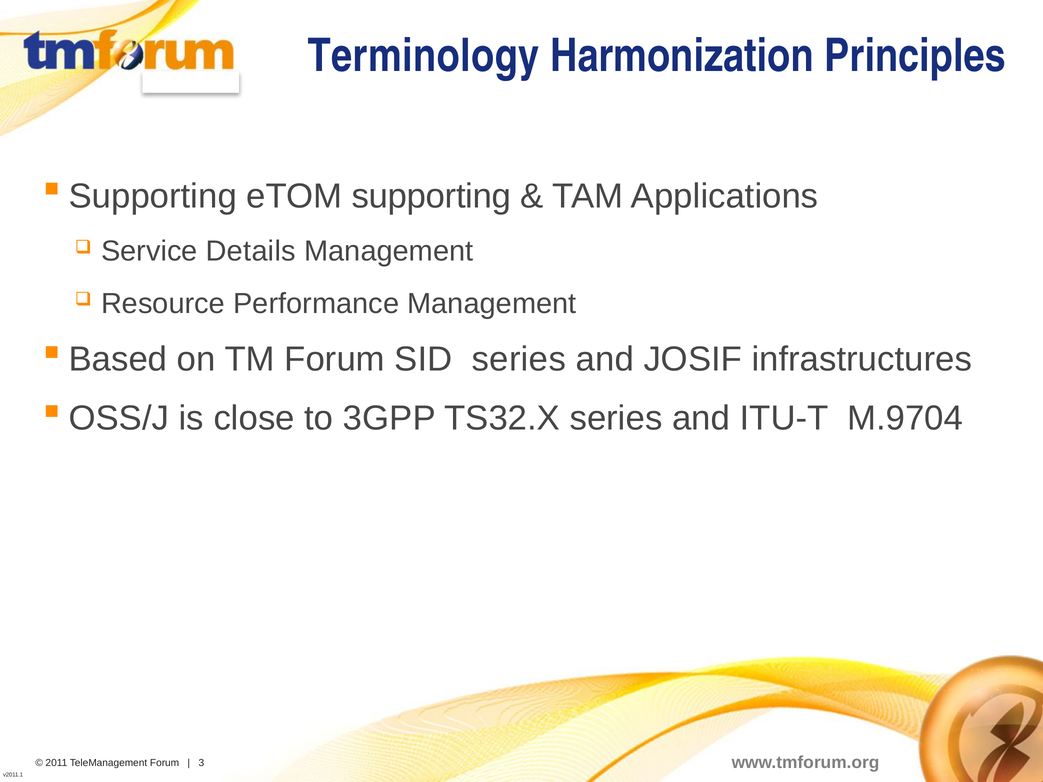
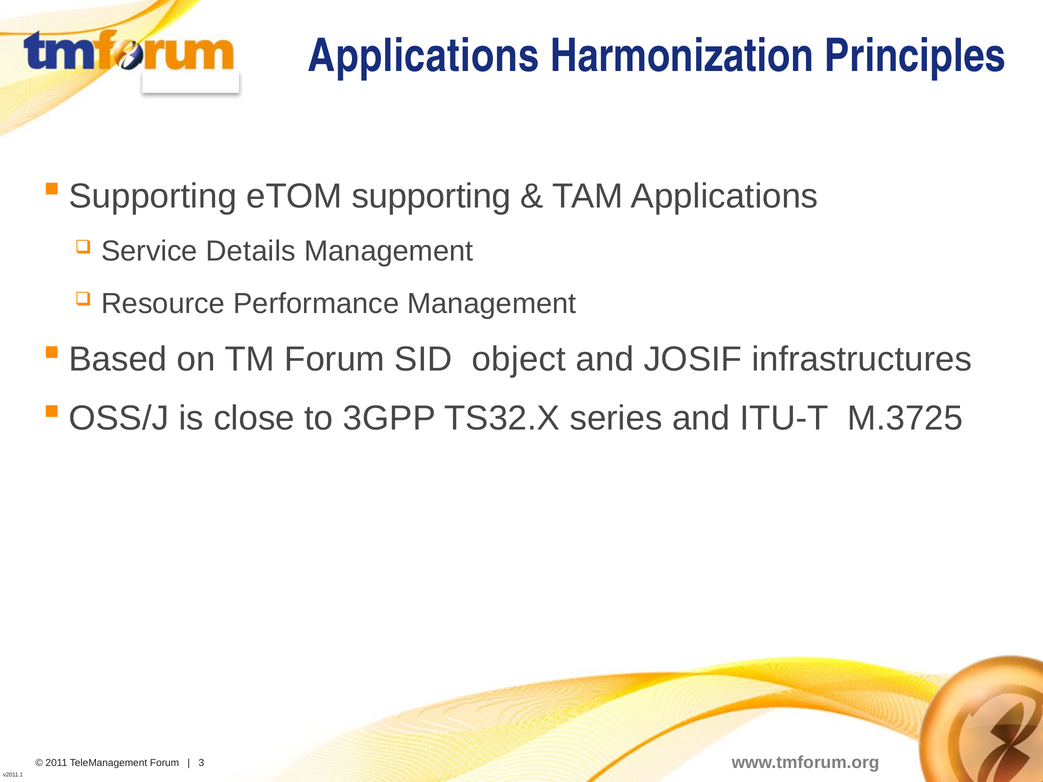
Terminology: Terminology -> Applications (424, 56)
SID series: series -> object (519, 360)
M.9704: M.9704 -> M.3725 (905, 419)
